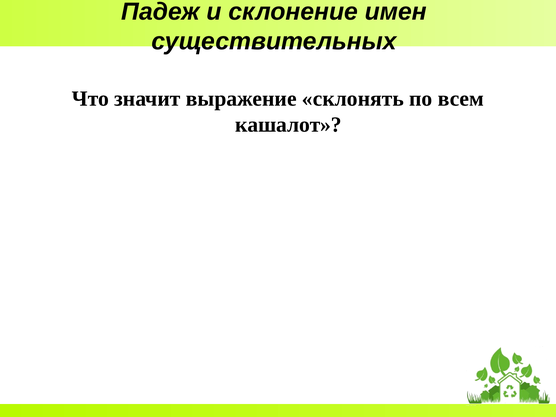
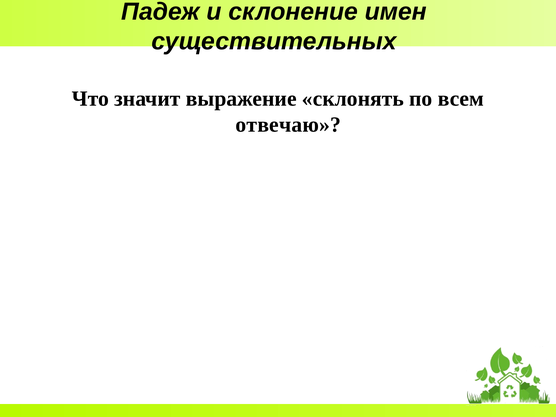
кашалот: кашалот -> отвечаю (288, 125)
